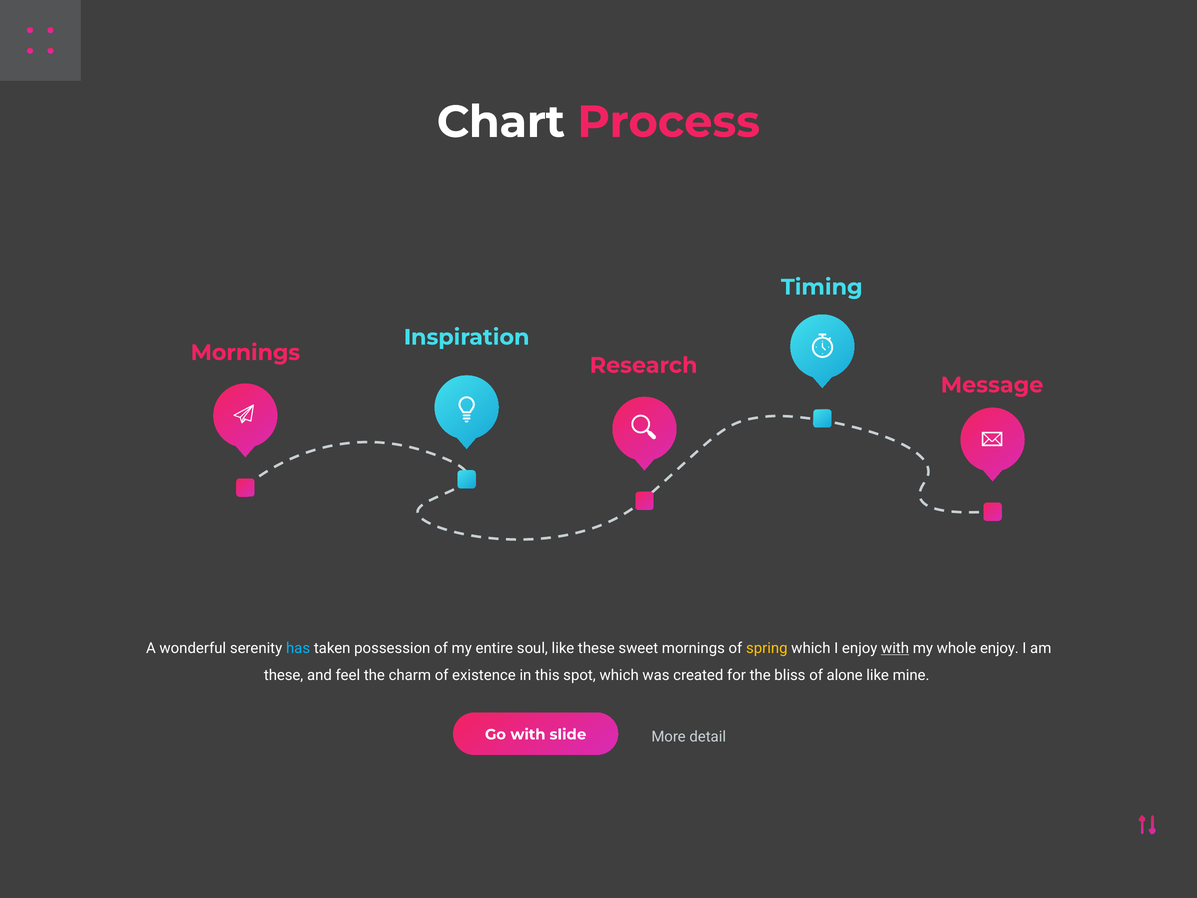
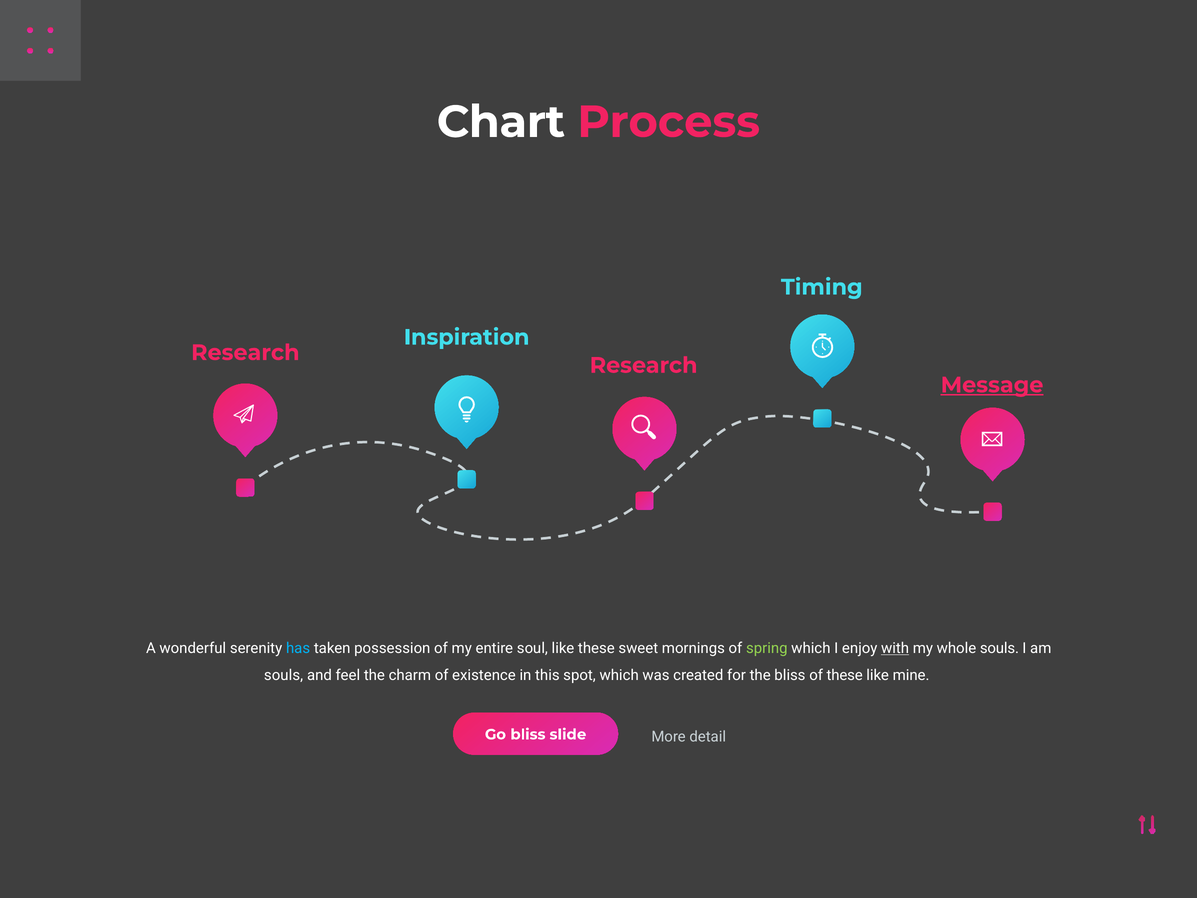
Mornings: Mornings -> Research (245, 353)
Message underline: none -> present (992, 385)
spring colour: yellow -> light green (767, 648)
whole enjoy: enjoy -> souls (999, 648)
these: these -> souls (284, 675)
of alone: alone -> these (845, 675)
Go with: with -> bliss (528, 734)
